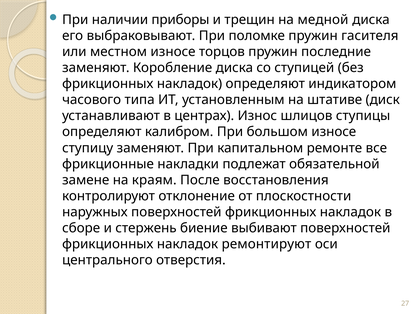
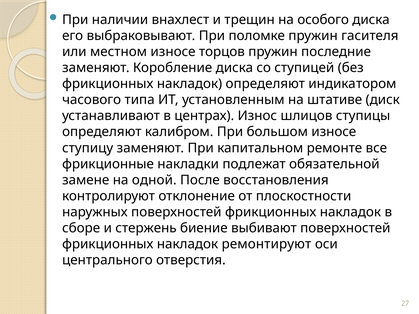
приборы: приборы -> внахлест (180, 20)
медной: медной -> особого (323, 20)
краям: краям -> одной (154, 180)
